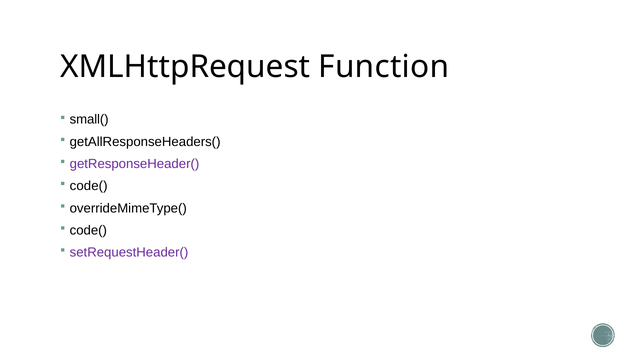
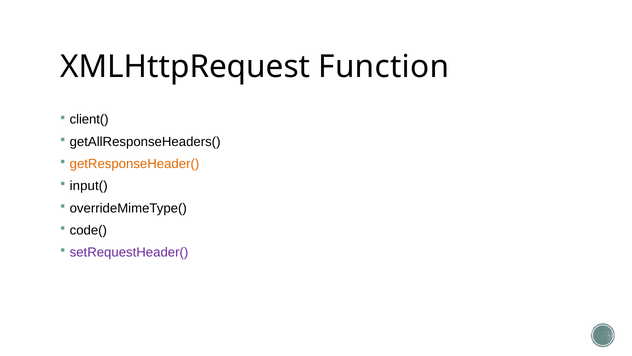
small(: small( -> client( (89, 119)
getResponseHeader( colour: purple -> orange (134, 164)
code(: code( -> input( (89, 186)
